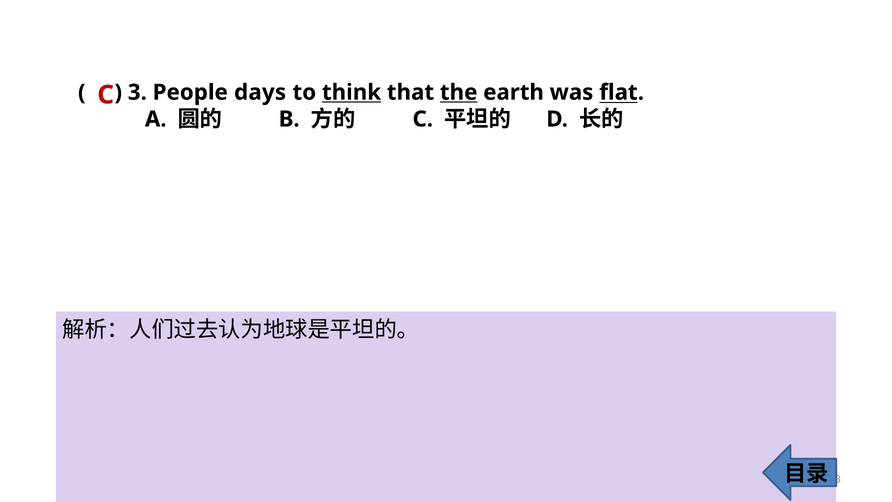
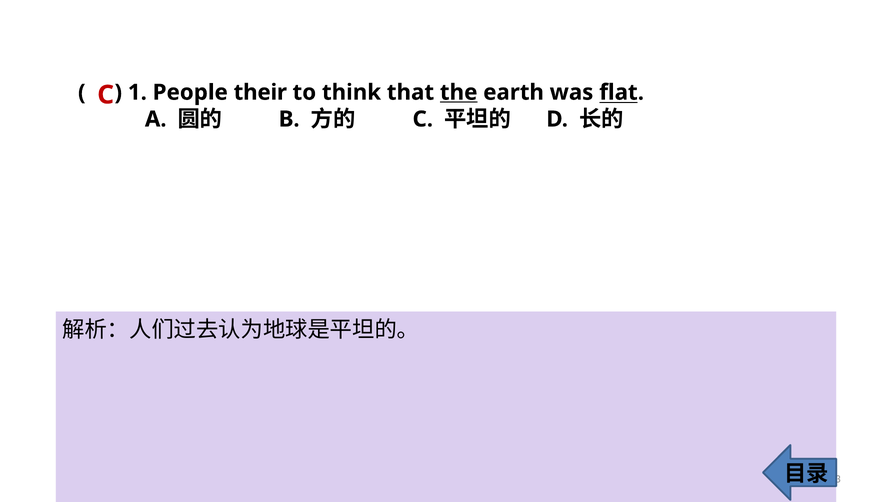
3: 3 -> 1 (137, 92)
days: days -> their (260, 92)
think underline: present -> none (352, 92)
